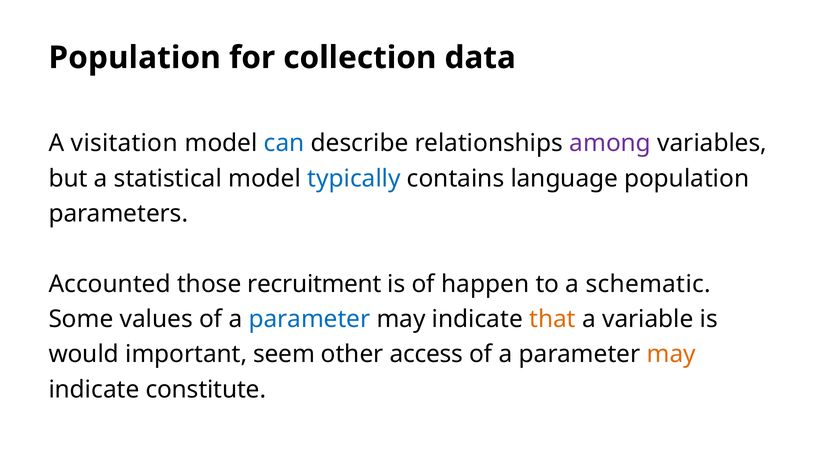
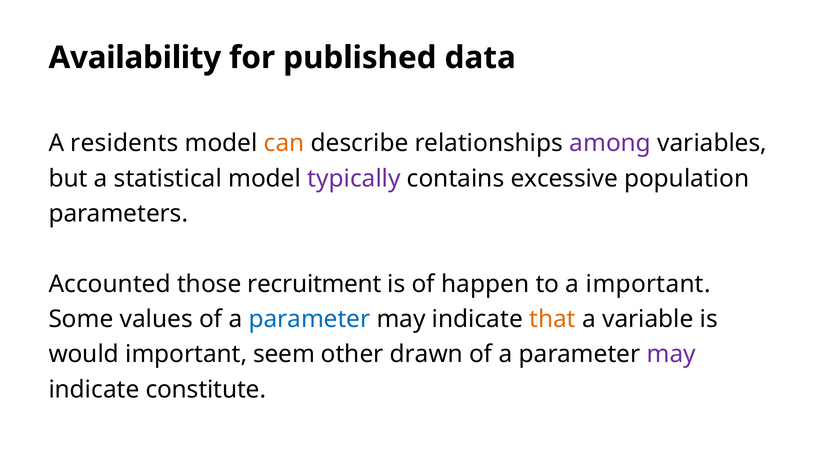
Population: Population -> Availability (135, 58)
collection: collection -> published (360, 58)
visitation: visitation -> residents (124, 144)
can colour: blue -> orange (284, 144)
typically colour: blue -> purple (354, 179)
language: language -> excessive (564, 179)
a schematic: schematic -> important (648, 284)
access: access -> drawn (426, 355)
may colour: orange -> purple (671, 355)
